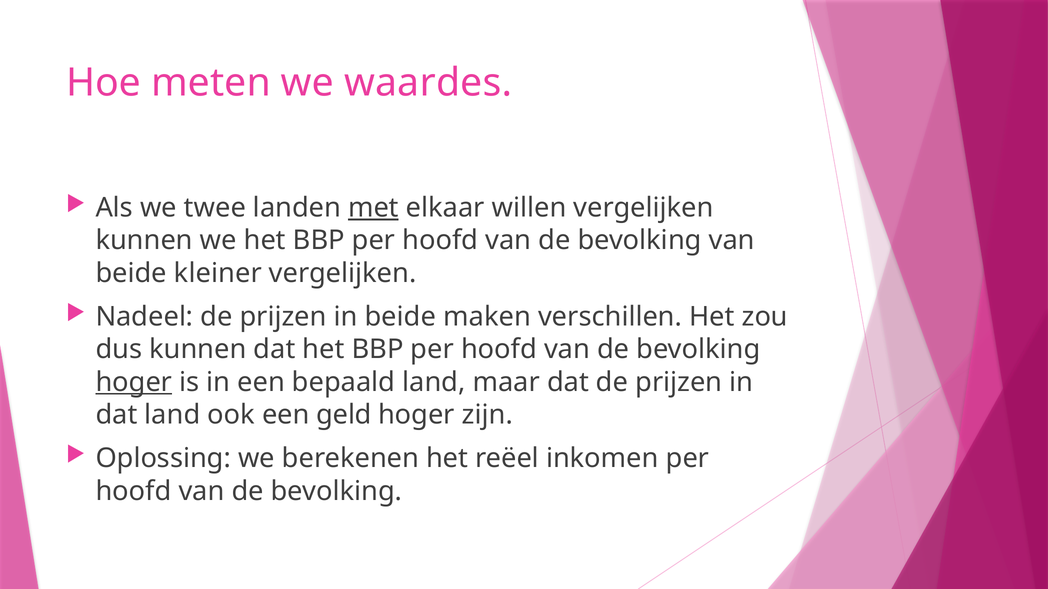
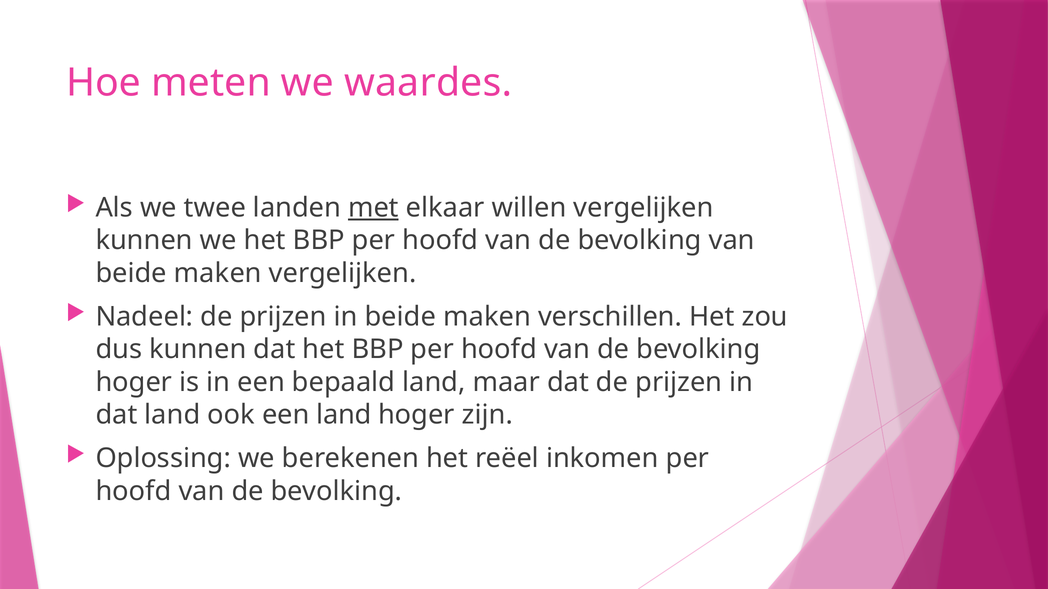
kleiner: kleiner -> maken (218, 273)
hoger underline: present -> none (134, 382)
een geld: geld -> land (344, 415)
